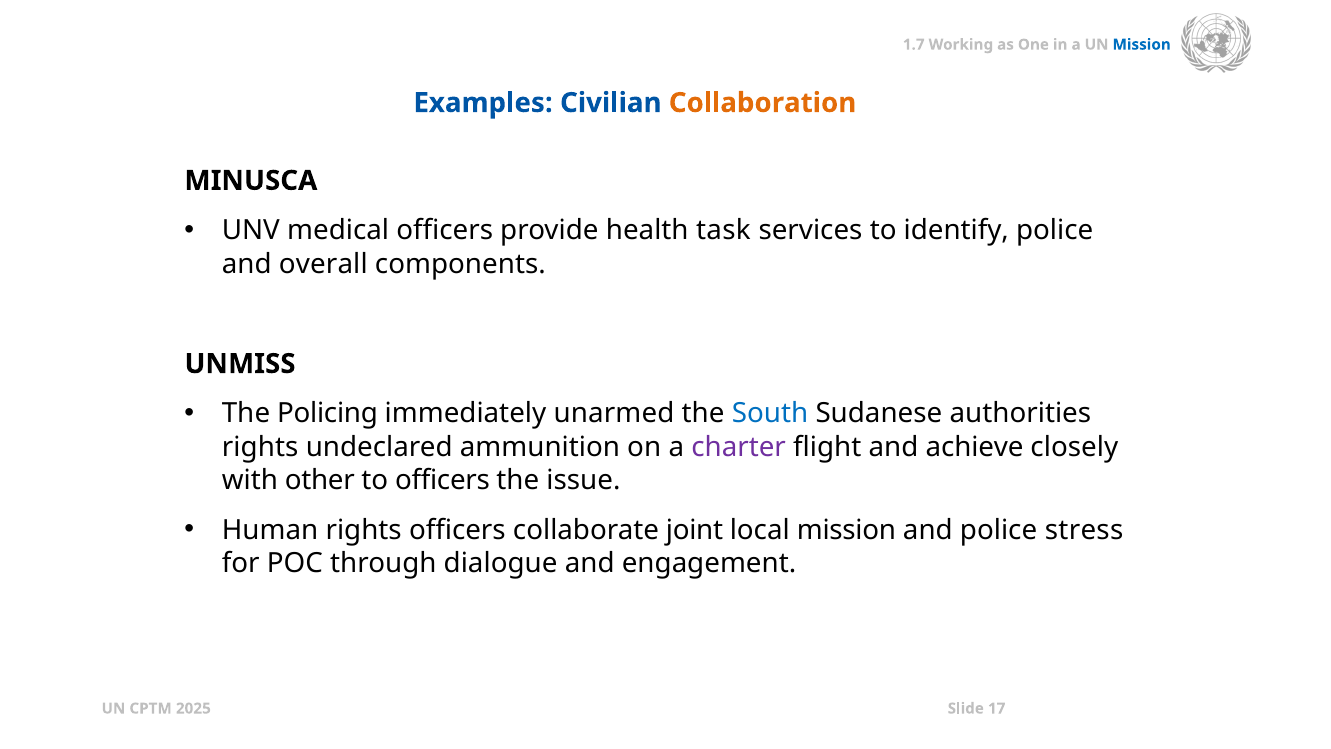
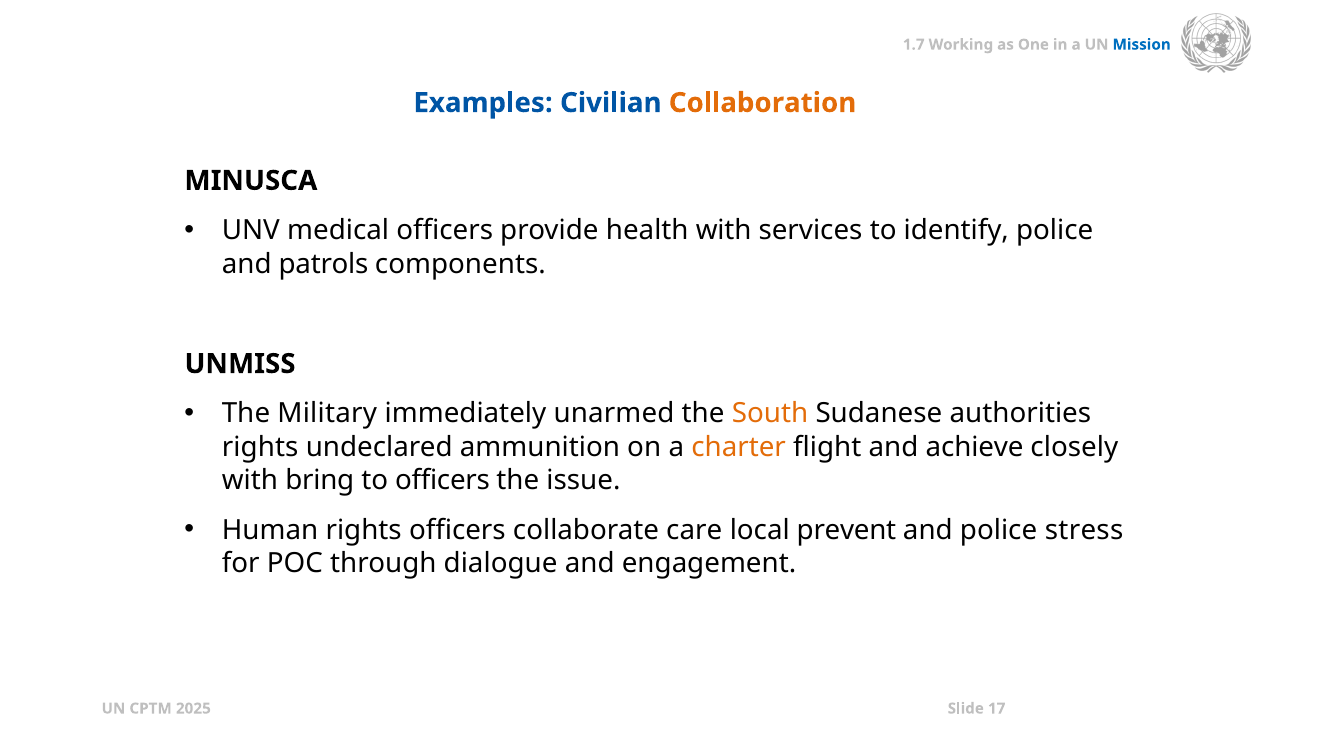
health task: task -> with (724, 231)
overall: overall -> patrols (324, 264)
Policing: Policing -> Military (327, 414)
South colour: blue -> orange (770, 414)
charter colour: purple -> orange (739, 447)
other: other -> bring (320, 480)
joint: joint -> care (694, 530)
local mission: mission -> prevent (846, 530)
